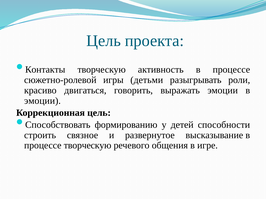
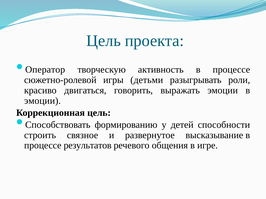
Контакты: Контакты -> Оператор (45, 70)
процессе творческую: творческую -> результатов (88, 146)
